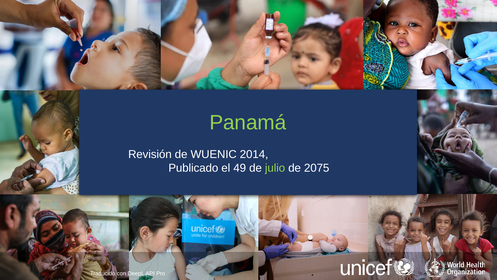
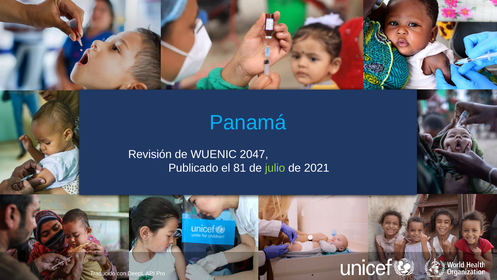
Panamá colour: light green -> light blue (248, 122)
2014: 2014 -> 2047 (254, 154)
49: 49 -> 81 (240, 168)
2075: 2075 -> 2021 (317, 168)
